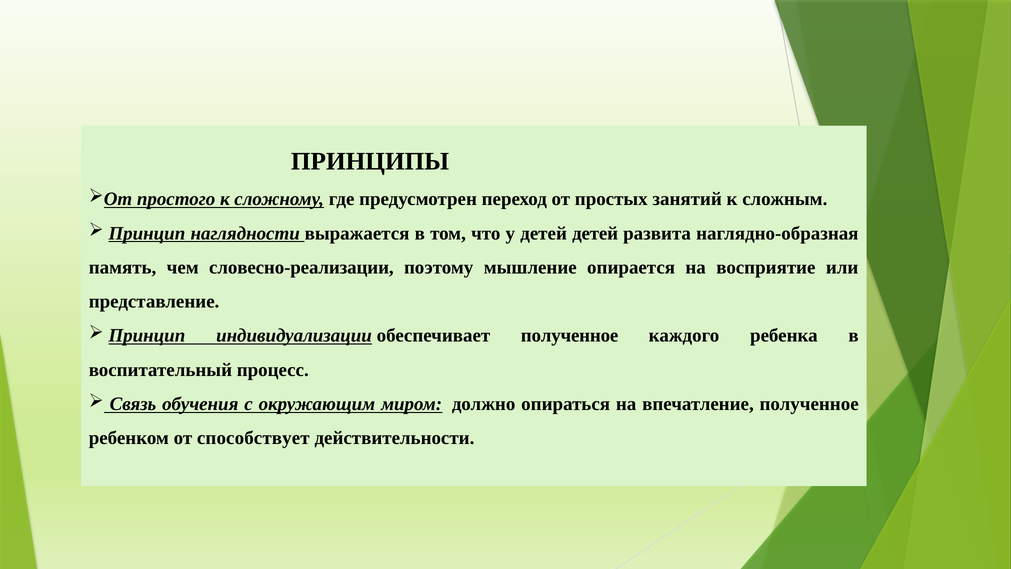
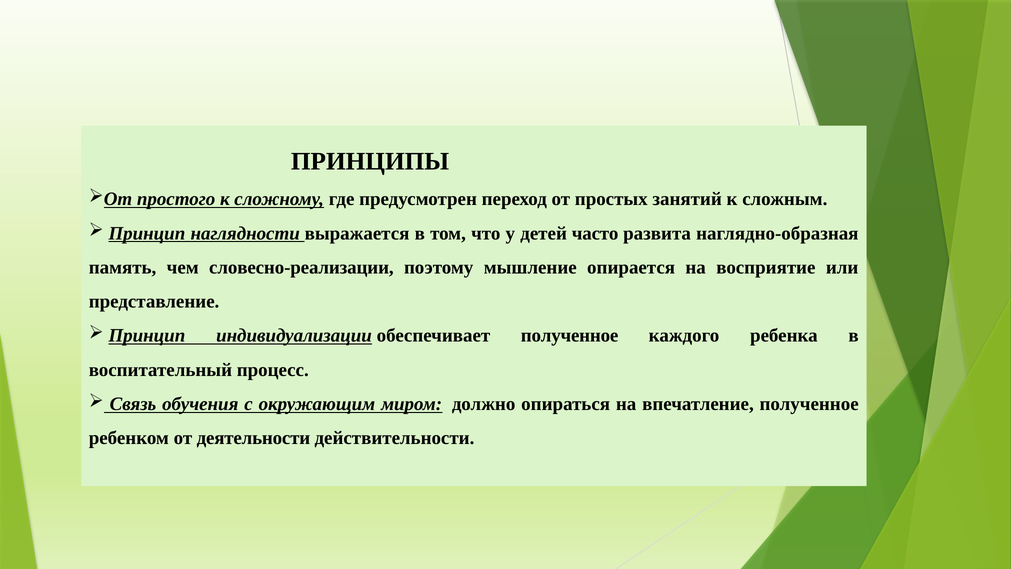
детей детей: детей -> часто (595, 233)
способствует: способствует -> деятельности (253, 438)
